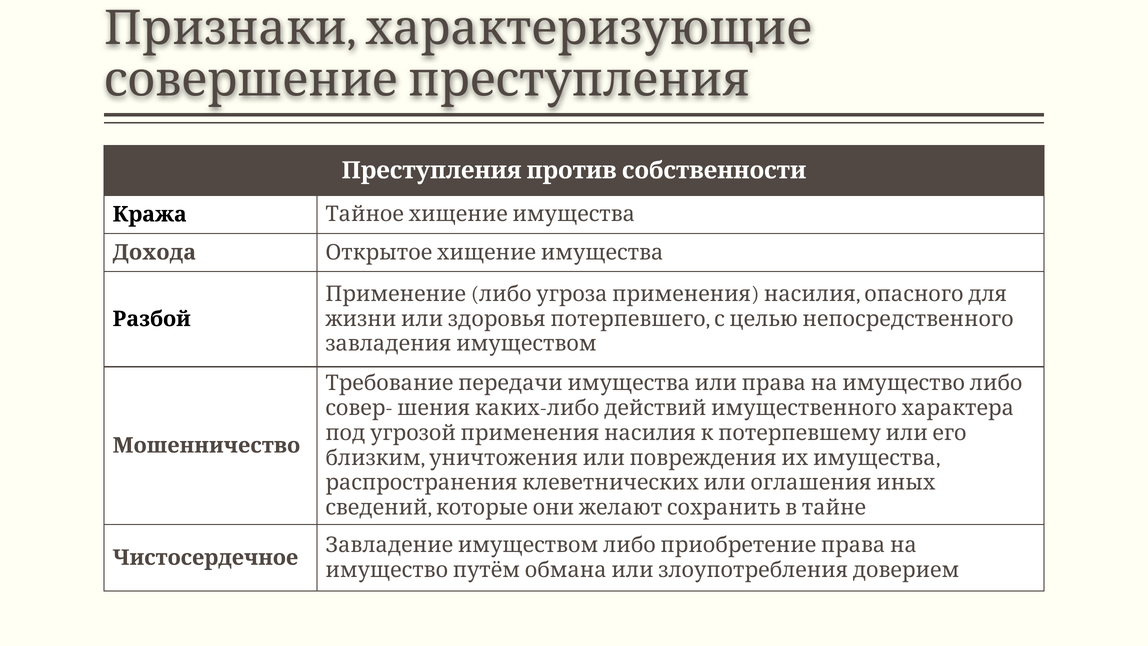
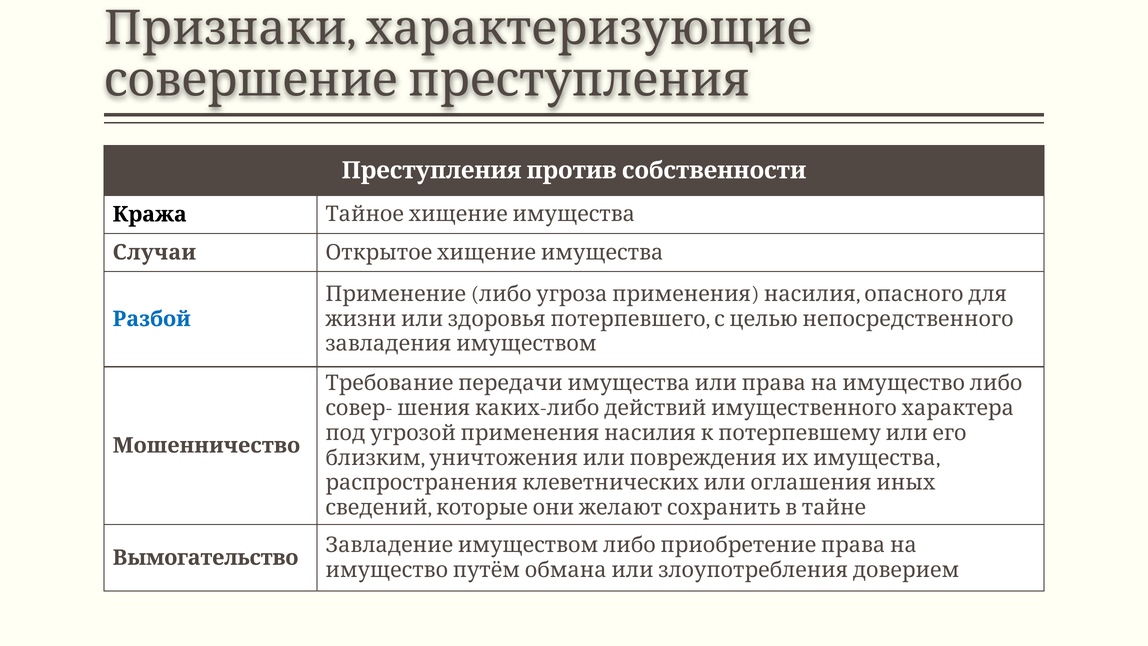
Дохода: Дохода -> Случаи (154, 252)
Разбой colour: black -> blue (152, 319)
Чистосердечное: Чистосердечное -> Вымогательство (206, 557)
